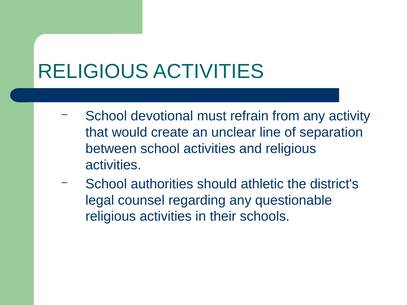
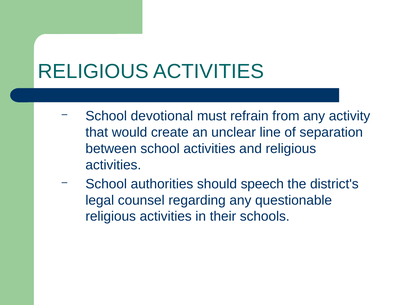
athletic: athletic -> speech (262, 184)
